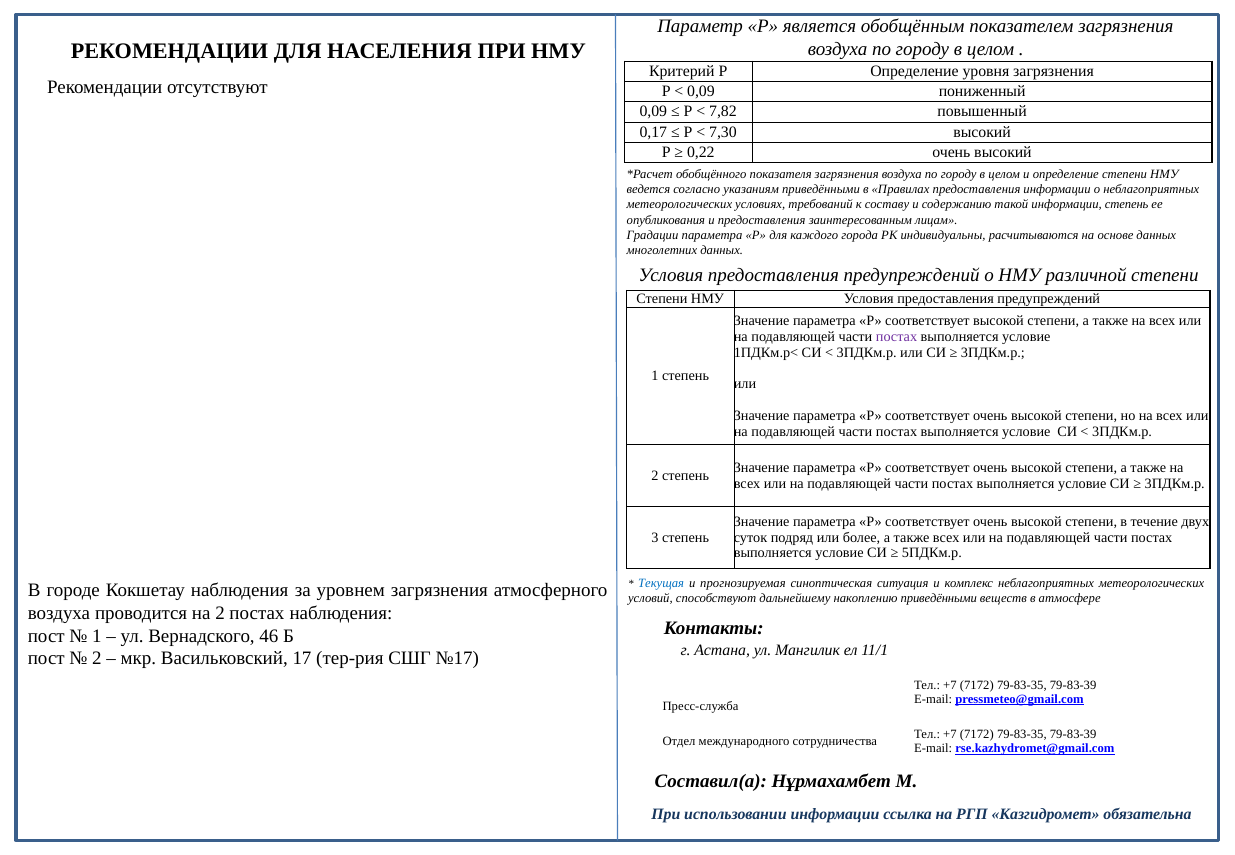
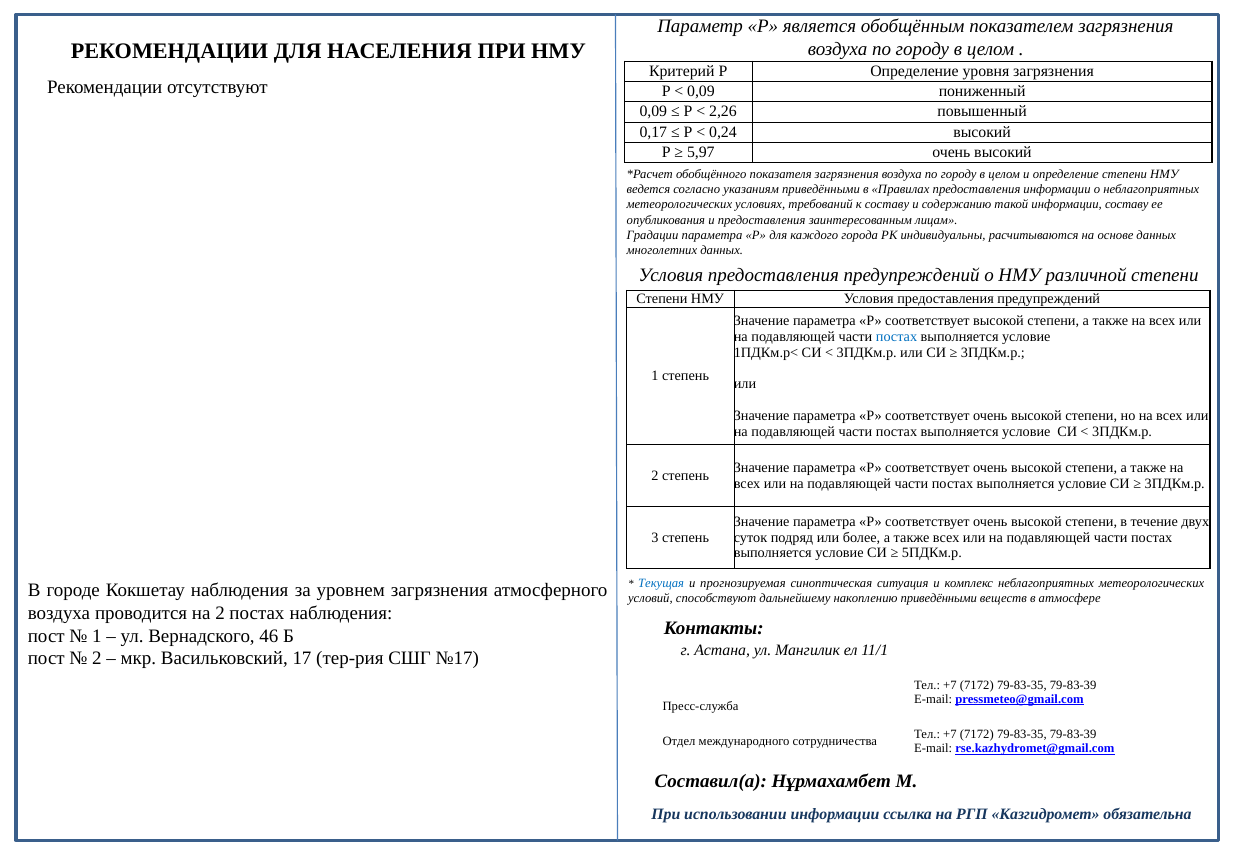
7,82: 7,82 -> 2,26 (723, 112)
7,30: 7,30 -> 0,24 (723, 132)
0,22: 0,22 -> 5,97 (701, 152)
информации степень: степень -> составу (1127, 205)
постах colour: purple -> blue (897, 337)
